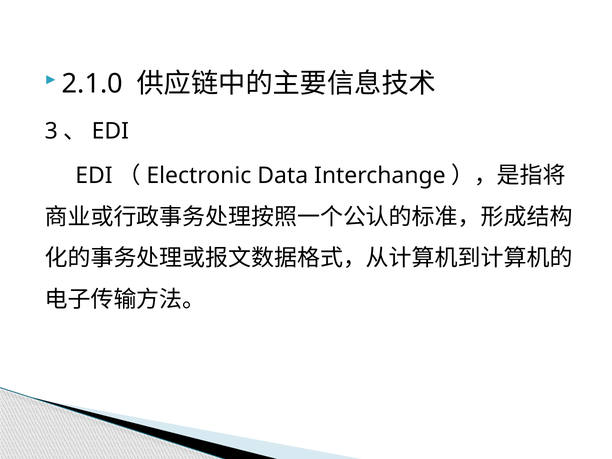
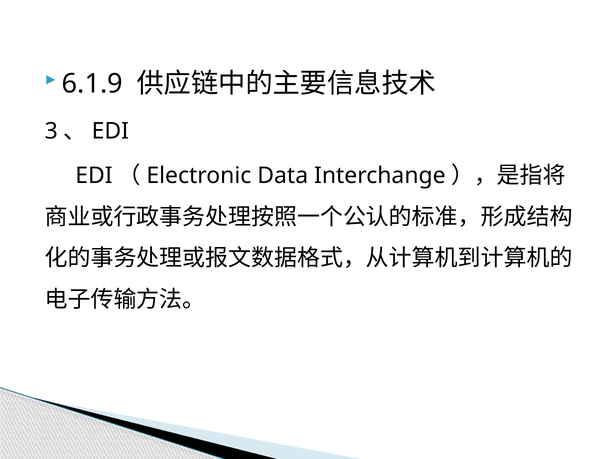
2.1.0: 2.1.0 -> 6.1.9 (92, 84)
